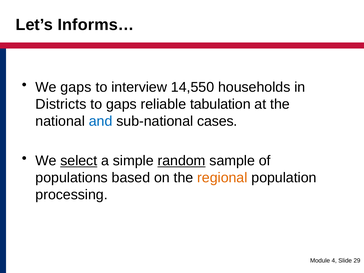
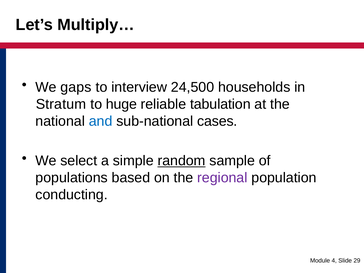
Informs…: Informs… -> Multiply… (96, 25)
14,550: 14,550 -> 24,500 (193, 87)
Districts: Districts -> Stratum (61, 104)
to gaps: gaps -> huge (121, 104)
select underline: present -> none (79, 161)
regional colour: orange -> purple (222, 178)
processing: processing -> conducting (72, 195)
